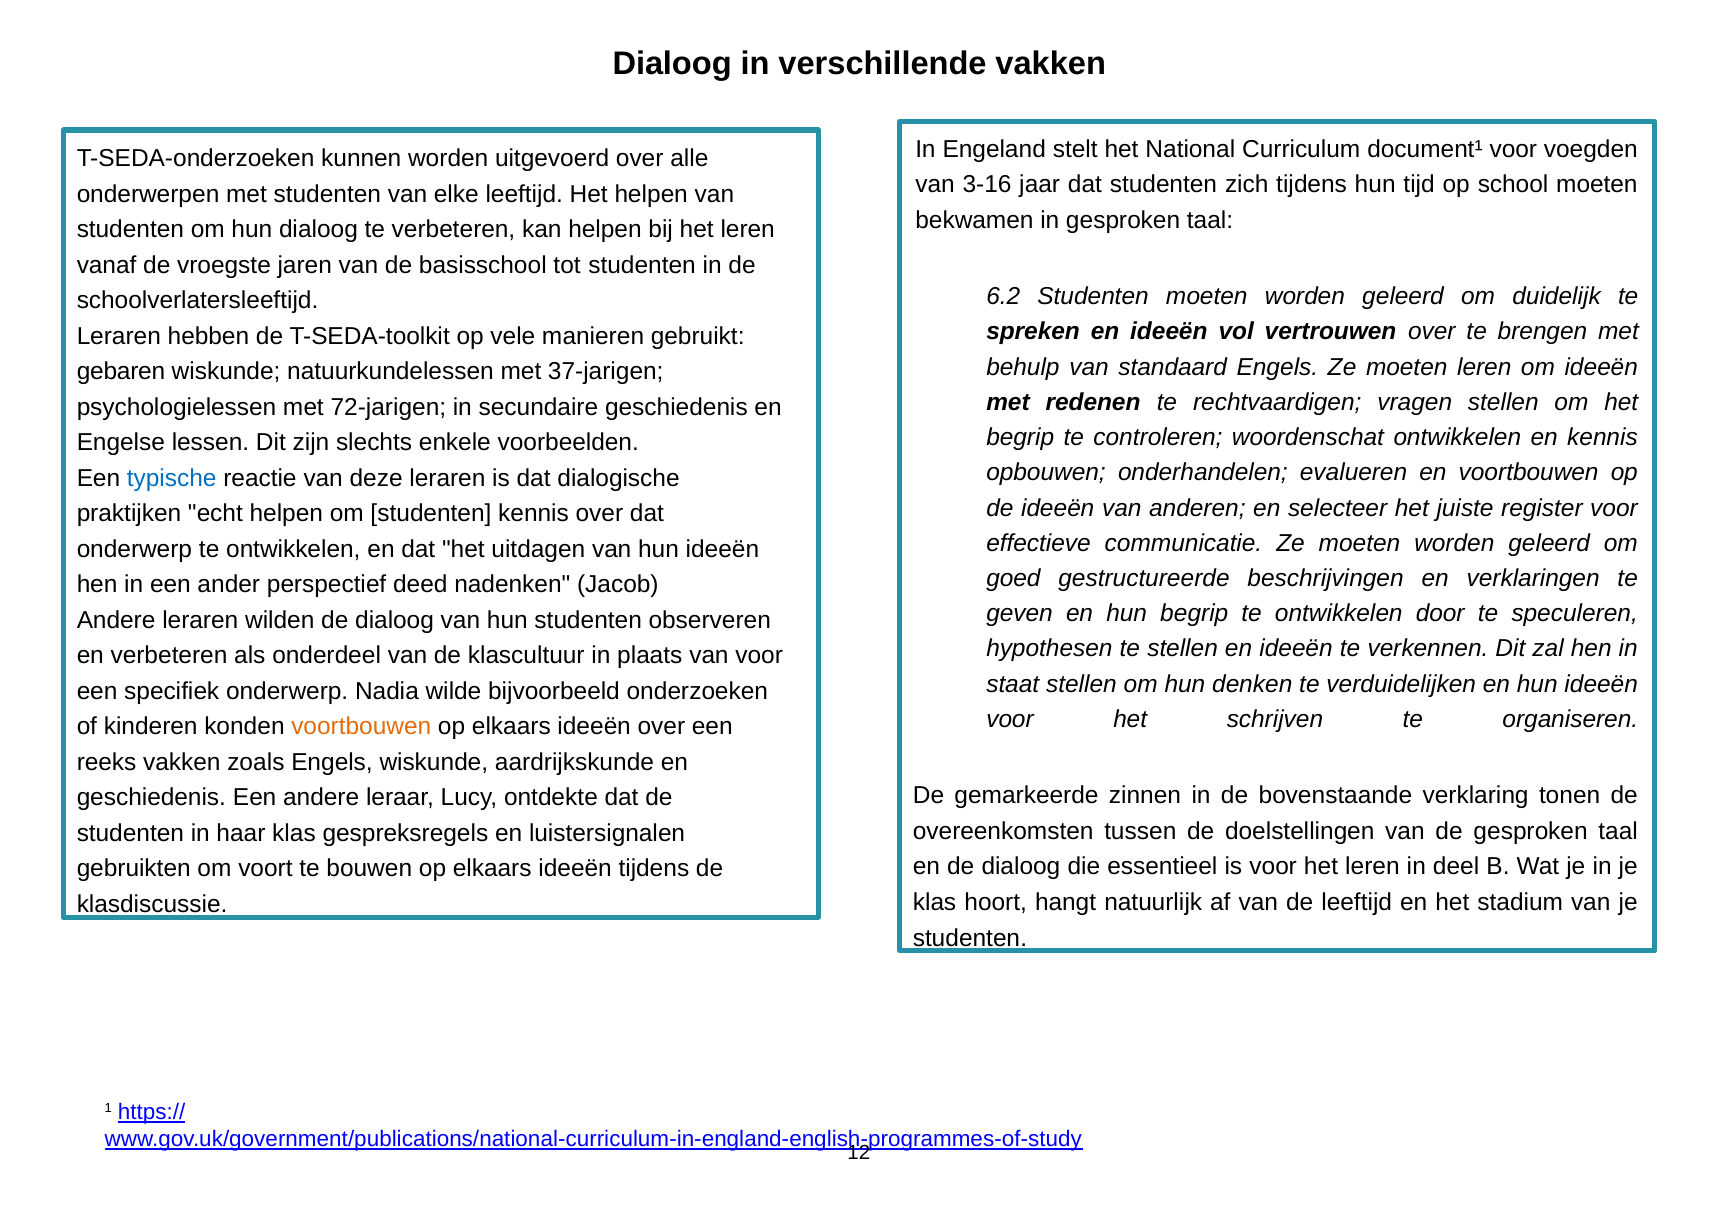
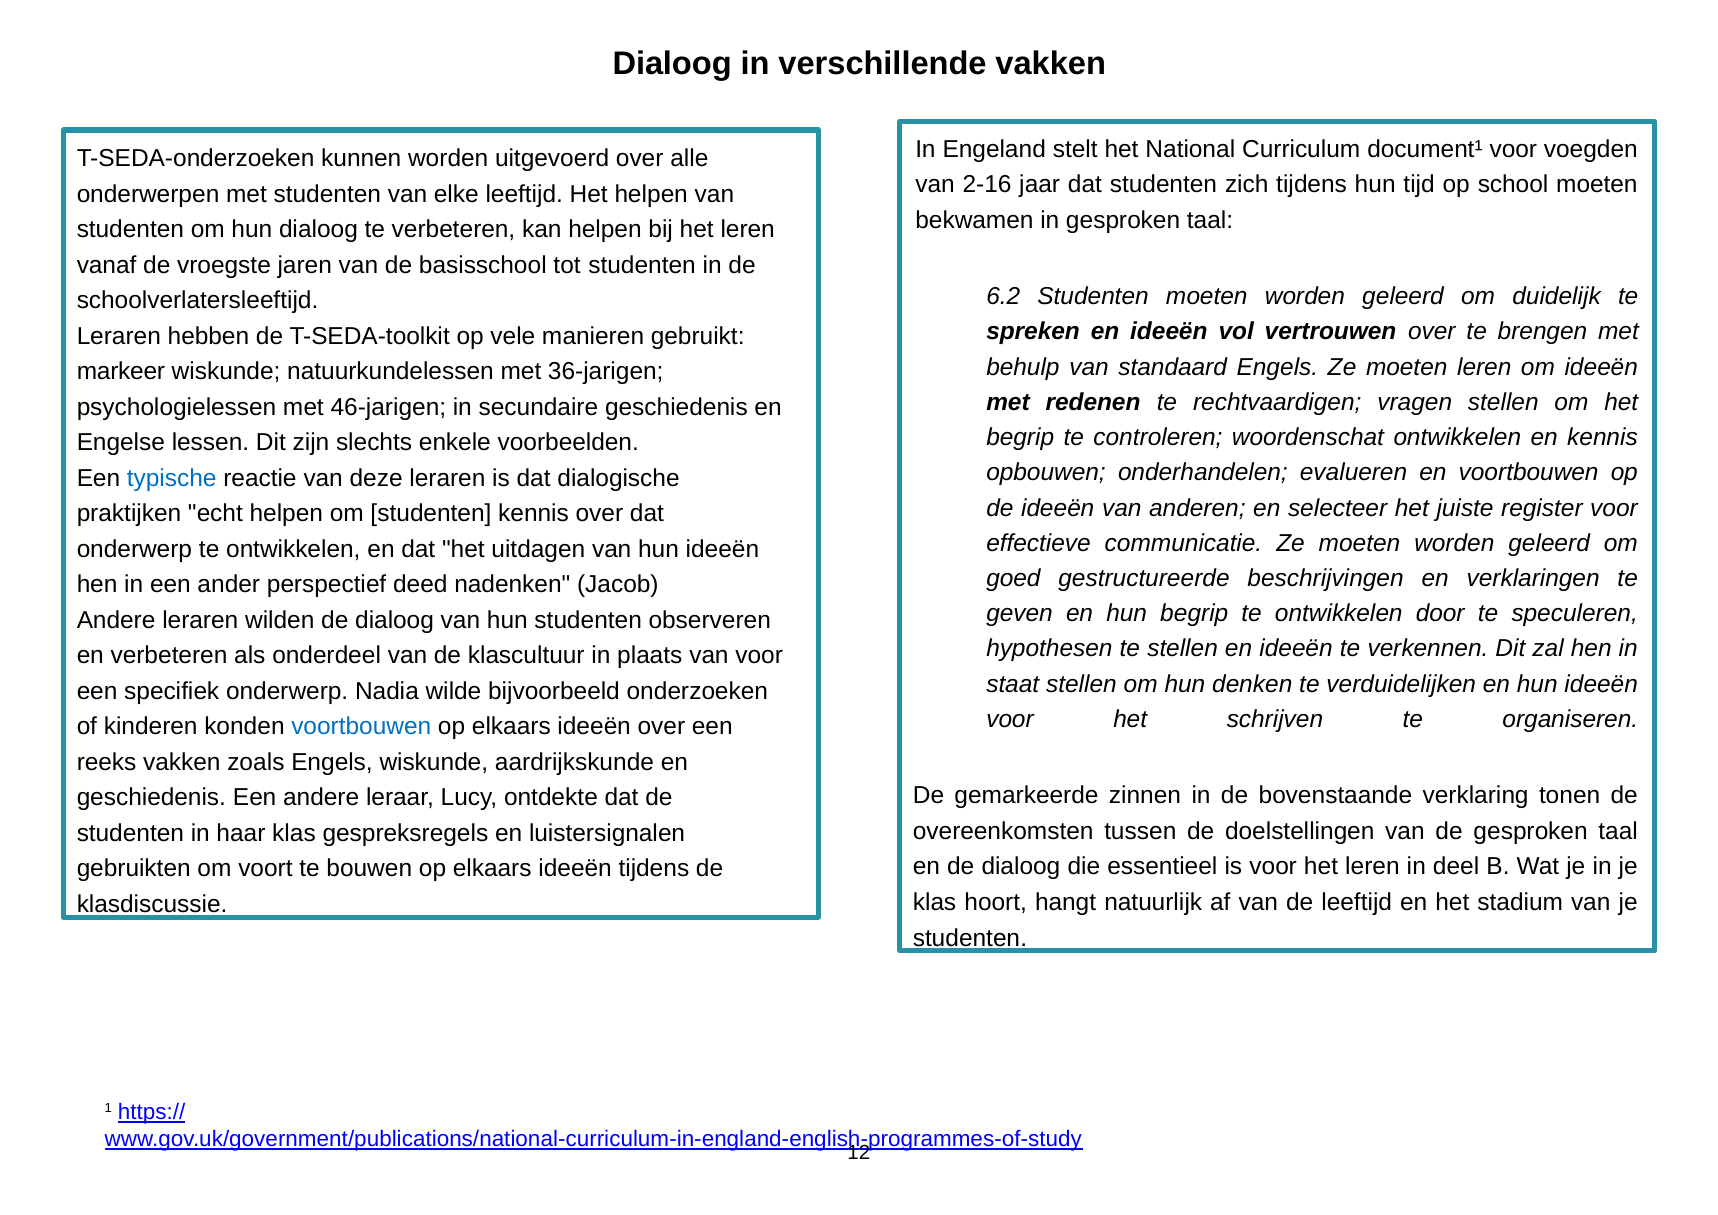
3-16: 3-16 -> 2-16 (987, 185)
gebaren: gebaren -> markeer (121, 372)
37-jarigen: 37-jarigen -> 36-jarigen (606, 372)
72-jarigen: 72-jarigen -> 46-jarigen (388, 407)
voortbouwen colour: orange -> blue (361, 727)
